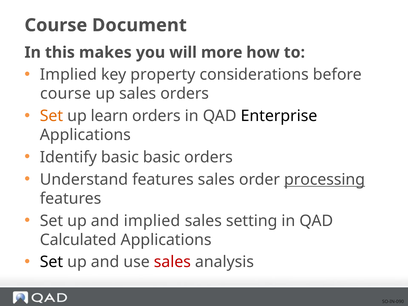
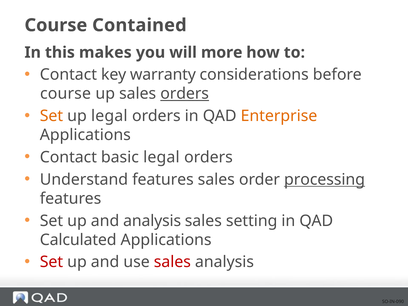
Document: Document -> Contained (139, 25)
Implied: Implied -> Contact (68, 75)
property: property -> warranty (163, 75)
orders underline: none -> present (185, 94)
up learn: learn -> legal (109, 116)
Enterprise colour: black -> orange (279, 116)
Identify: Identify -> Contact (68, 157)
basic basic: basic -> legal (161, 157)
and implied: implied -> analysis (152, 221)
Set colour: black -> red (51, 262)
